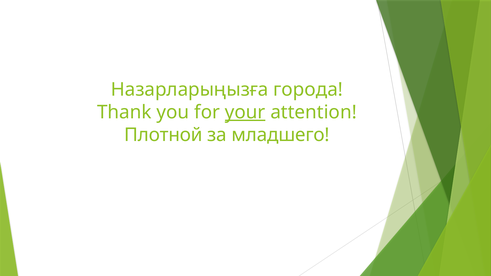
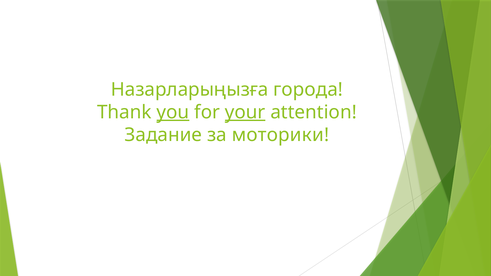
you underline: none -> present (173, 112)
Плотной: Плотной -> Задание (163, 135)
младшего: младшего -> моторики (280, 135)
